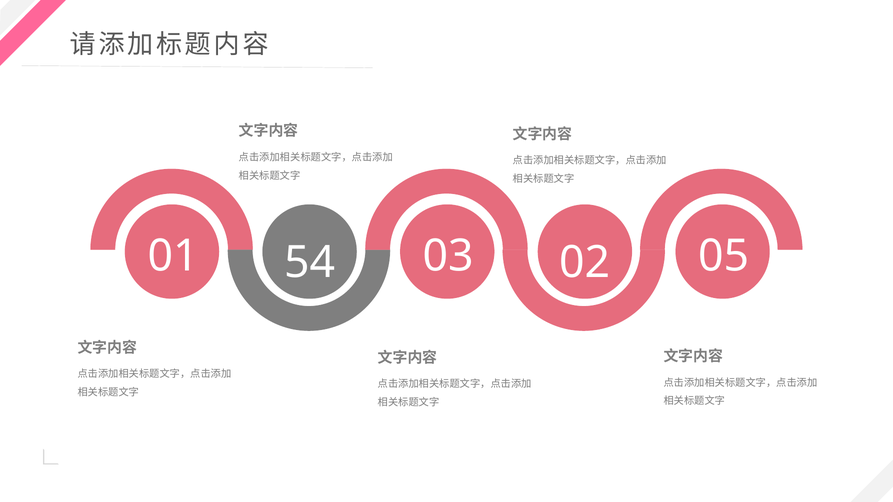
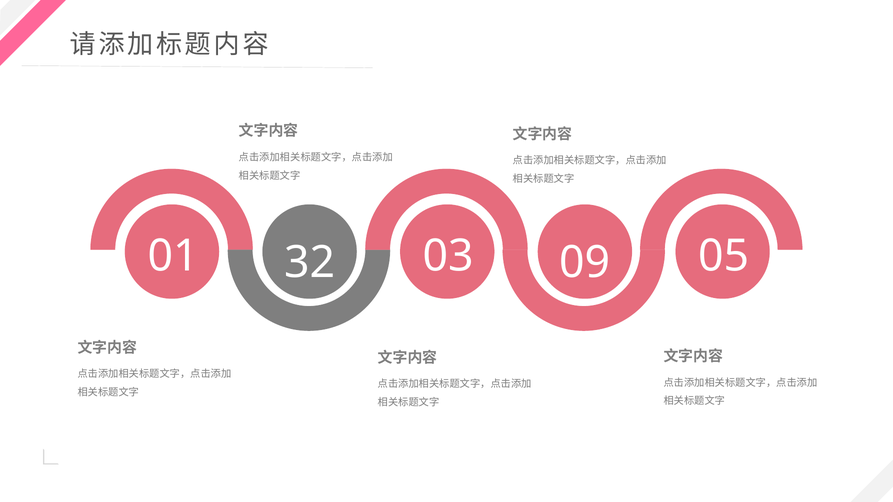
54: 54 -> 32 (310, 263)
02: 02 -> 09 (585, 263)
